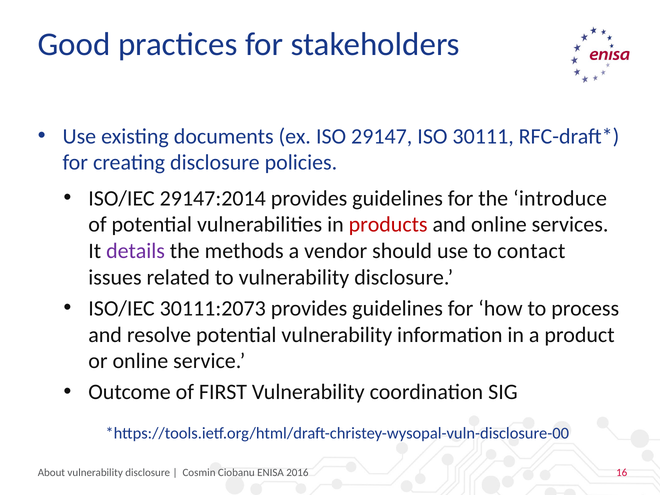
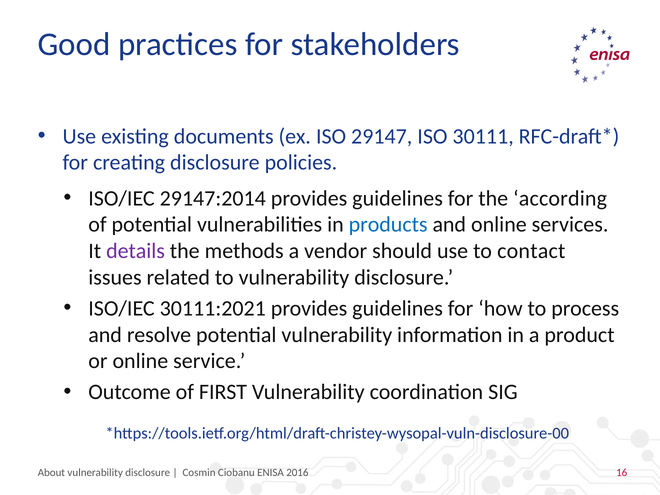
introduce: introduce -> according (560, 198)
products colour: red -> blue (388, 225)
30111:2073: 30111:2073 -> 30111:2021 (213, 308)
